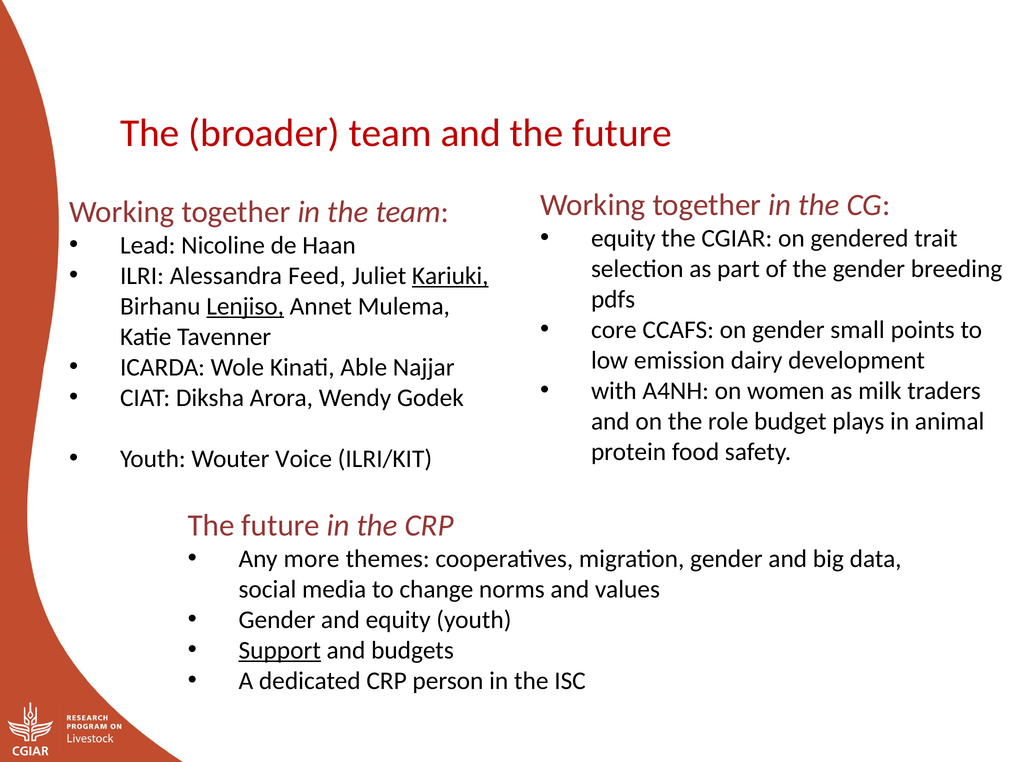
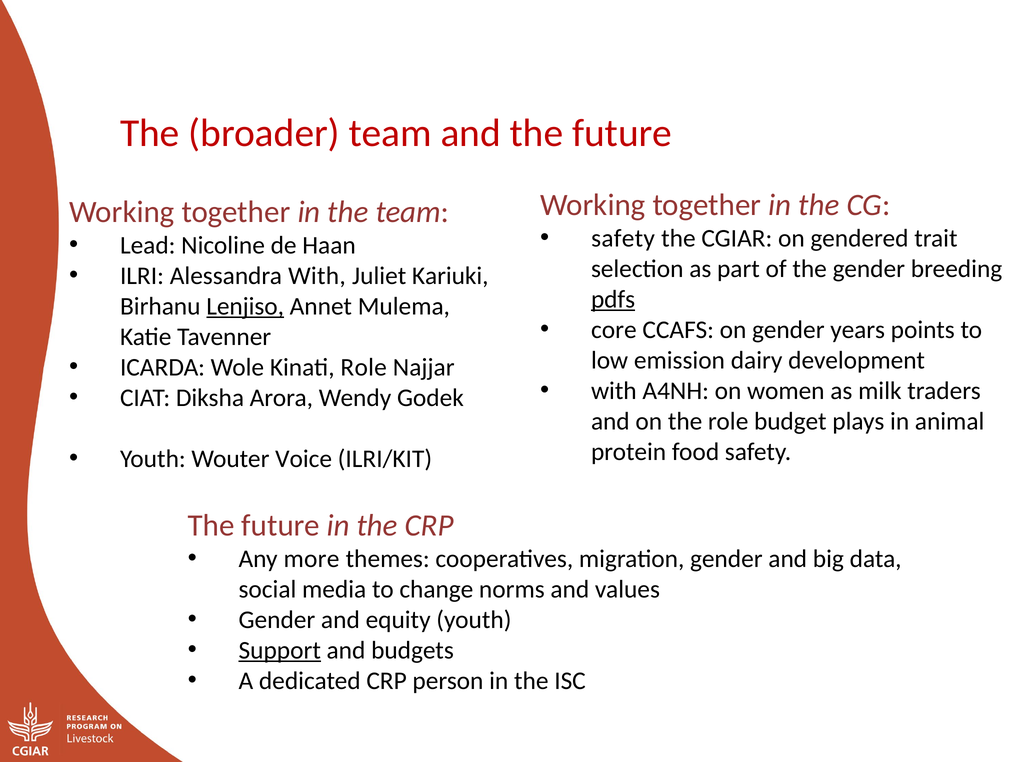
equity: equity -> safety (623, 238)
Alessandra Feed: Feed -> With (317, 276)
Kariuki underline: present -> none (450, 276)
pdfs underline: none -> present (613, 299)
small: small -> years (858, 330)
Kinati Able: Able -> Role (364, 367)
